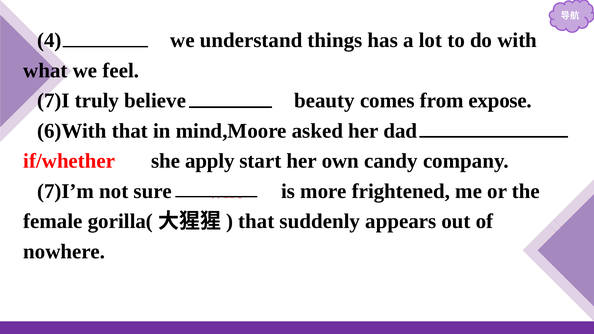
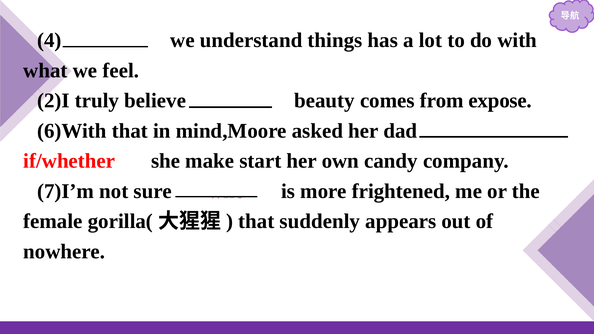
7)I: 7)I -> 2)I (53, 101)
apply: apply -> make (210, 161)
